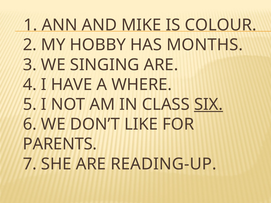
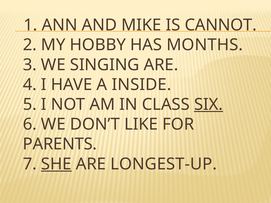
COLOUR: COLOUR -> CANNOT (221, 25)
WHERE: WHERE -> INSIDE (142, 85)
SHE underline: none -> present (56, 164)
READING-UP: READING-UP -> LONGEST-UP (164, 164)
